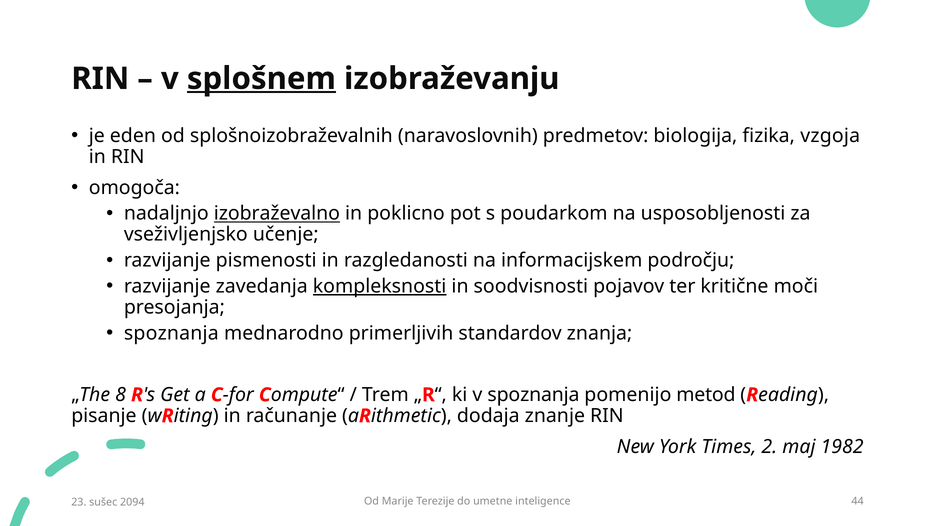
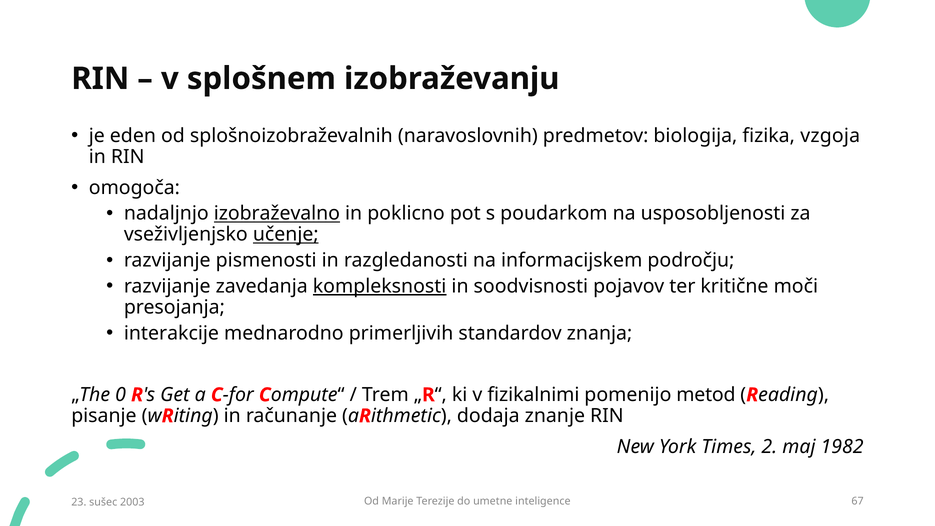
splošnem underline: present -> none (261, 79)
učenje underline: none -> present (286, 235)
spoznanja: spoznanja -> interakcije (171, 333)
8: 8 -> 0 (121, 395)
v spoznanja: spoznanja -> fizikalnimi (533, 395)
44: 44 -> 67 (858, 501)
2094: 2094 -> 2003 (132, 502)
